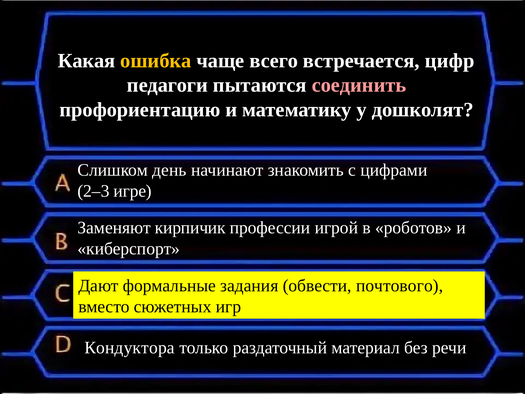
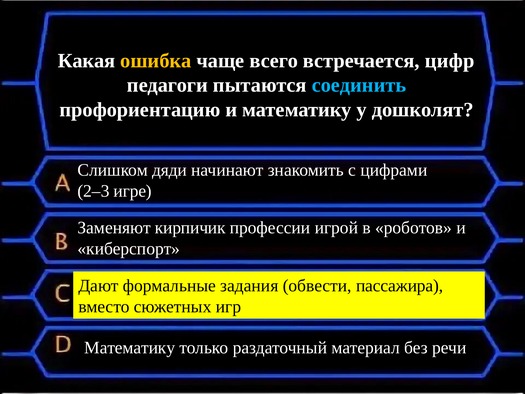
соединить colour: pink -> light blue (359, 85)
день: день -> дяди (170, 170)
почтового: почтового -> пассажира (400, 286)
Кондуктора: Кондуктора -> Математику (130, 348)
